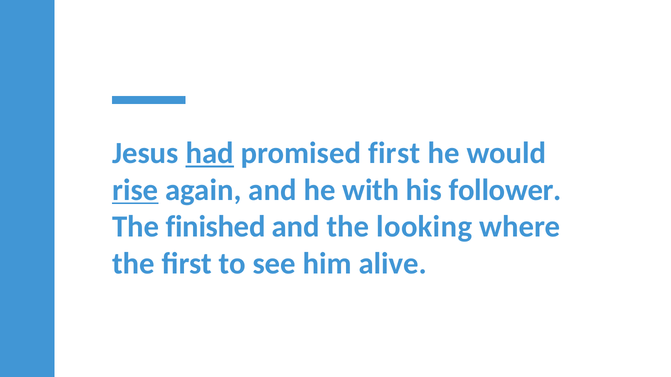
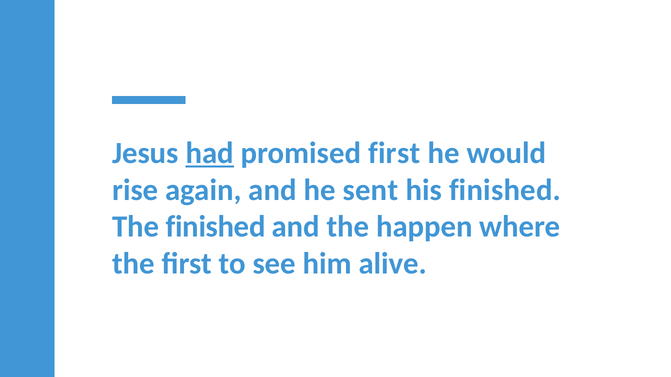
rise underline: present -> none (135, 190)
with: with -> sent (371, 190)
his follower: follower -> finished (505, 190)
looking: looking -> happen (424, 227)
